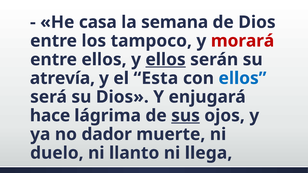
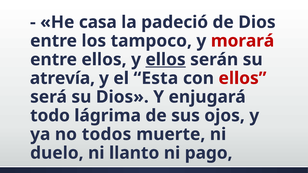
semana: semana -> padeció (175, 22)
ellos colour: blue -> red (242, 78)
hace: hace -> todo (50, 116)
sus underline: present -> none (186, 116)
dador: dador -> todos (107, 134)
llega: llega -> pago (209, 153)
